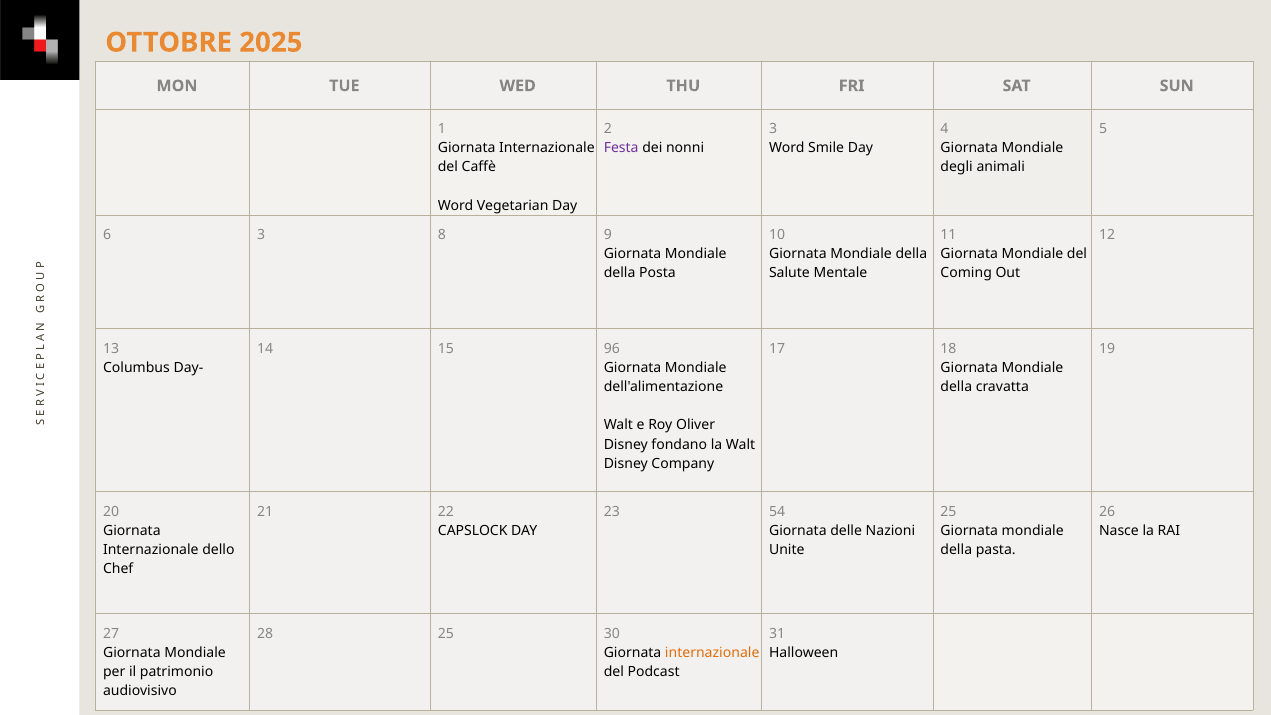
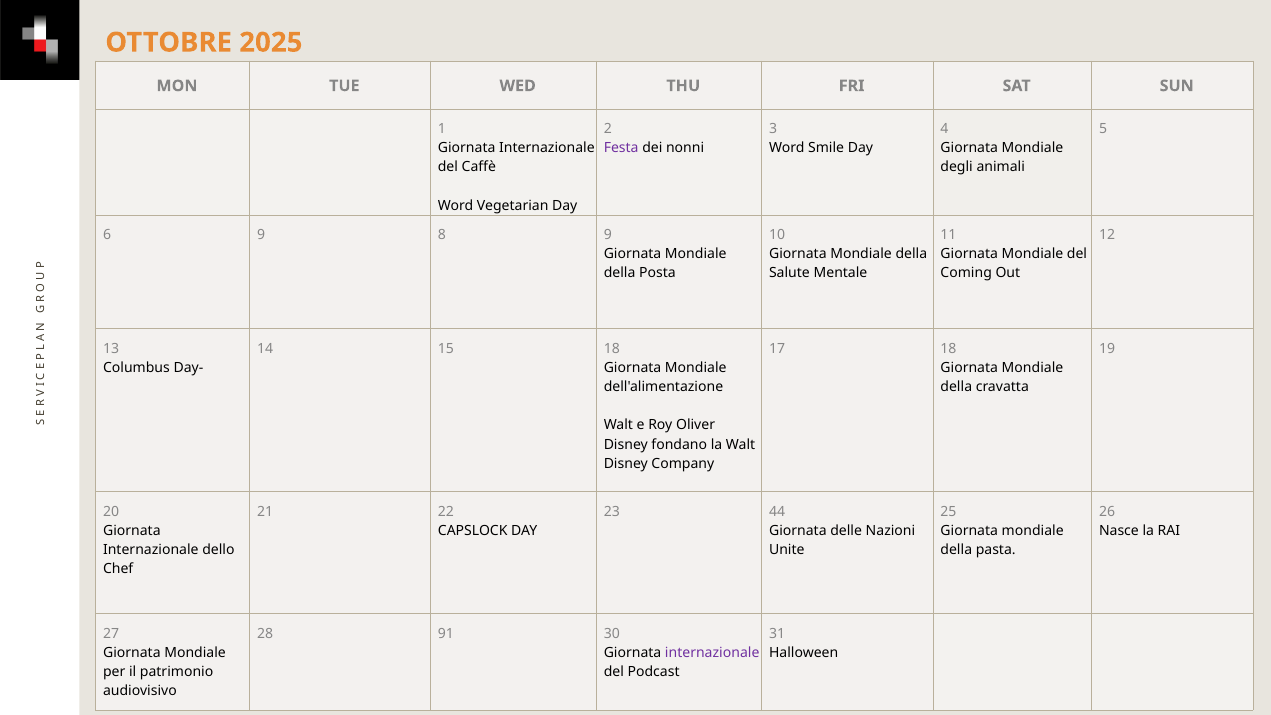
6 3: 3 -> 9 (261, 235)
15 96: 96 -> 18 (612, 349)
54: 54 -> 44 (777, 511)
28 25: 25 -> 91 (446, 634)
internazionale colour: orange -> purple (712, 653)
